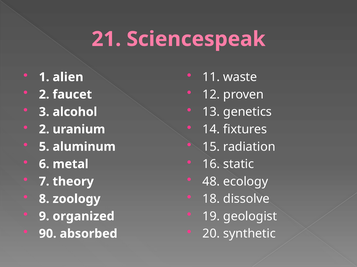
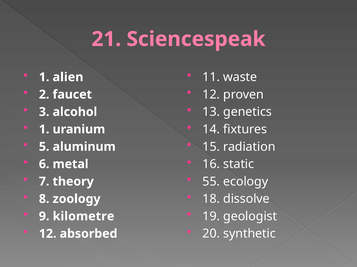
2: 2 -> 1 (44, 130)
48: 48 -> 55 (211, 182)
organized: organized -> kilometre (84, 217)
90: 90 -> 12 (48, 234)
